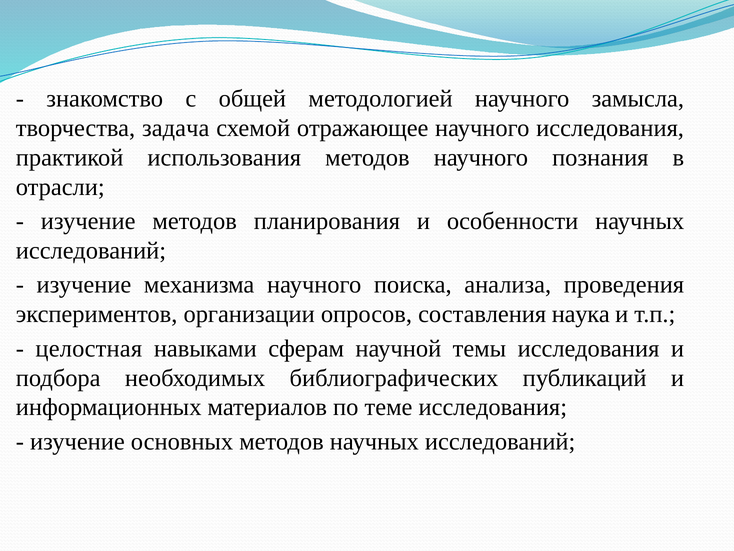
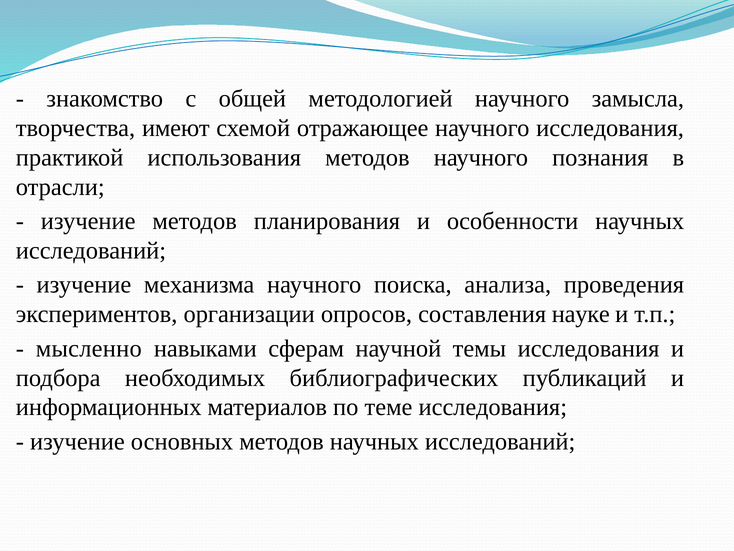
задача: задача -> имеют (176, 128)
наука: наука -> науке (581, 314)
целостная: целостная -> мысленно (89, 348)
